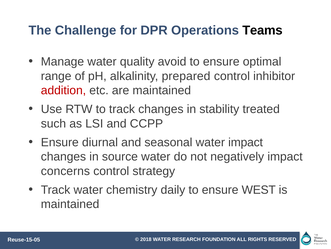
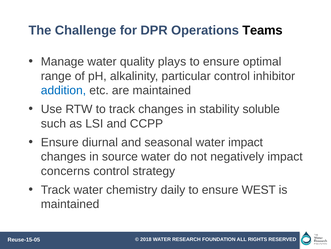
avoid: avoid -> plays (172, 62)
prepared: prepared -> particular (186, 76)
addition colour: red -> blue (63, 90)
treated: treated -> soluble (261, 109)
